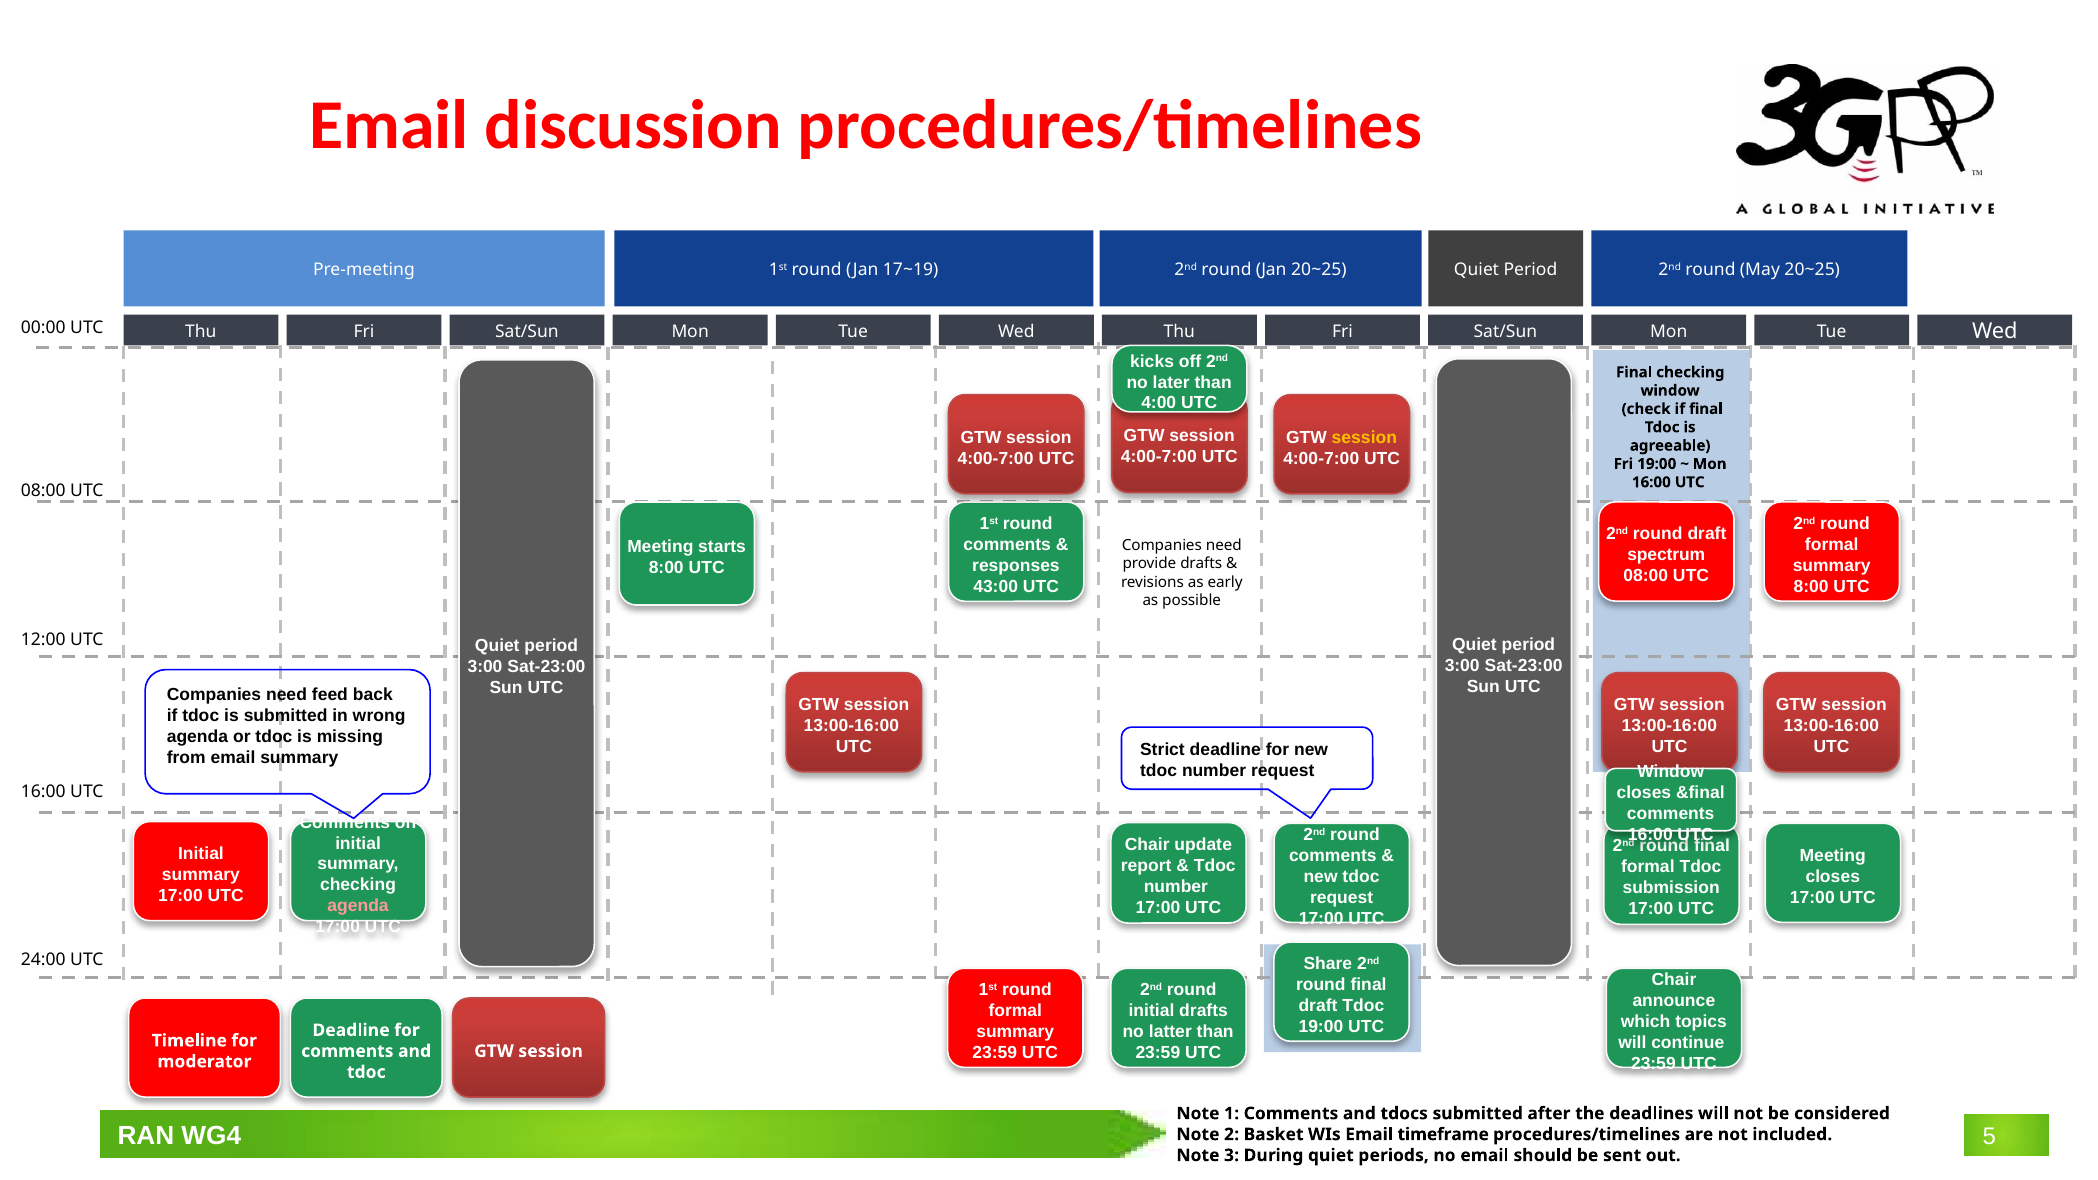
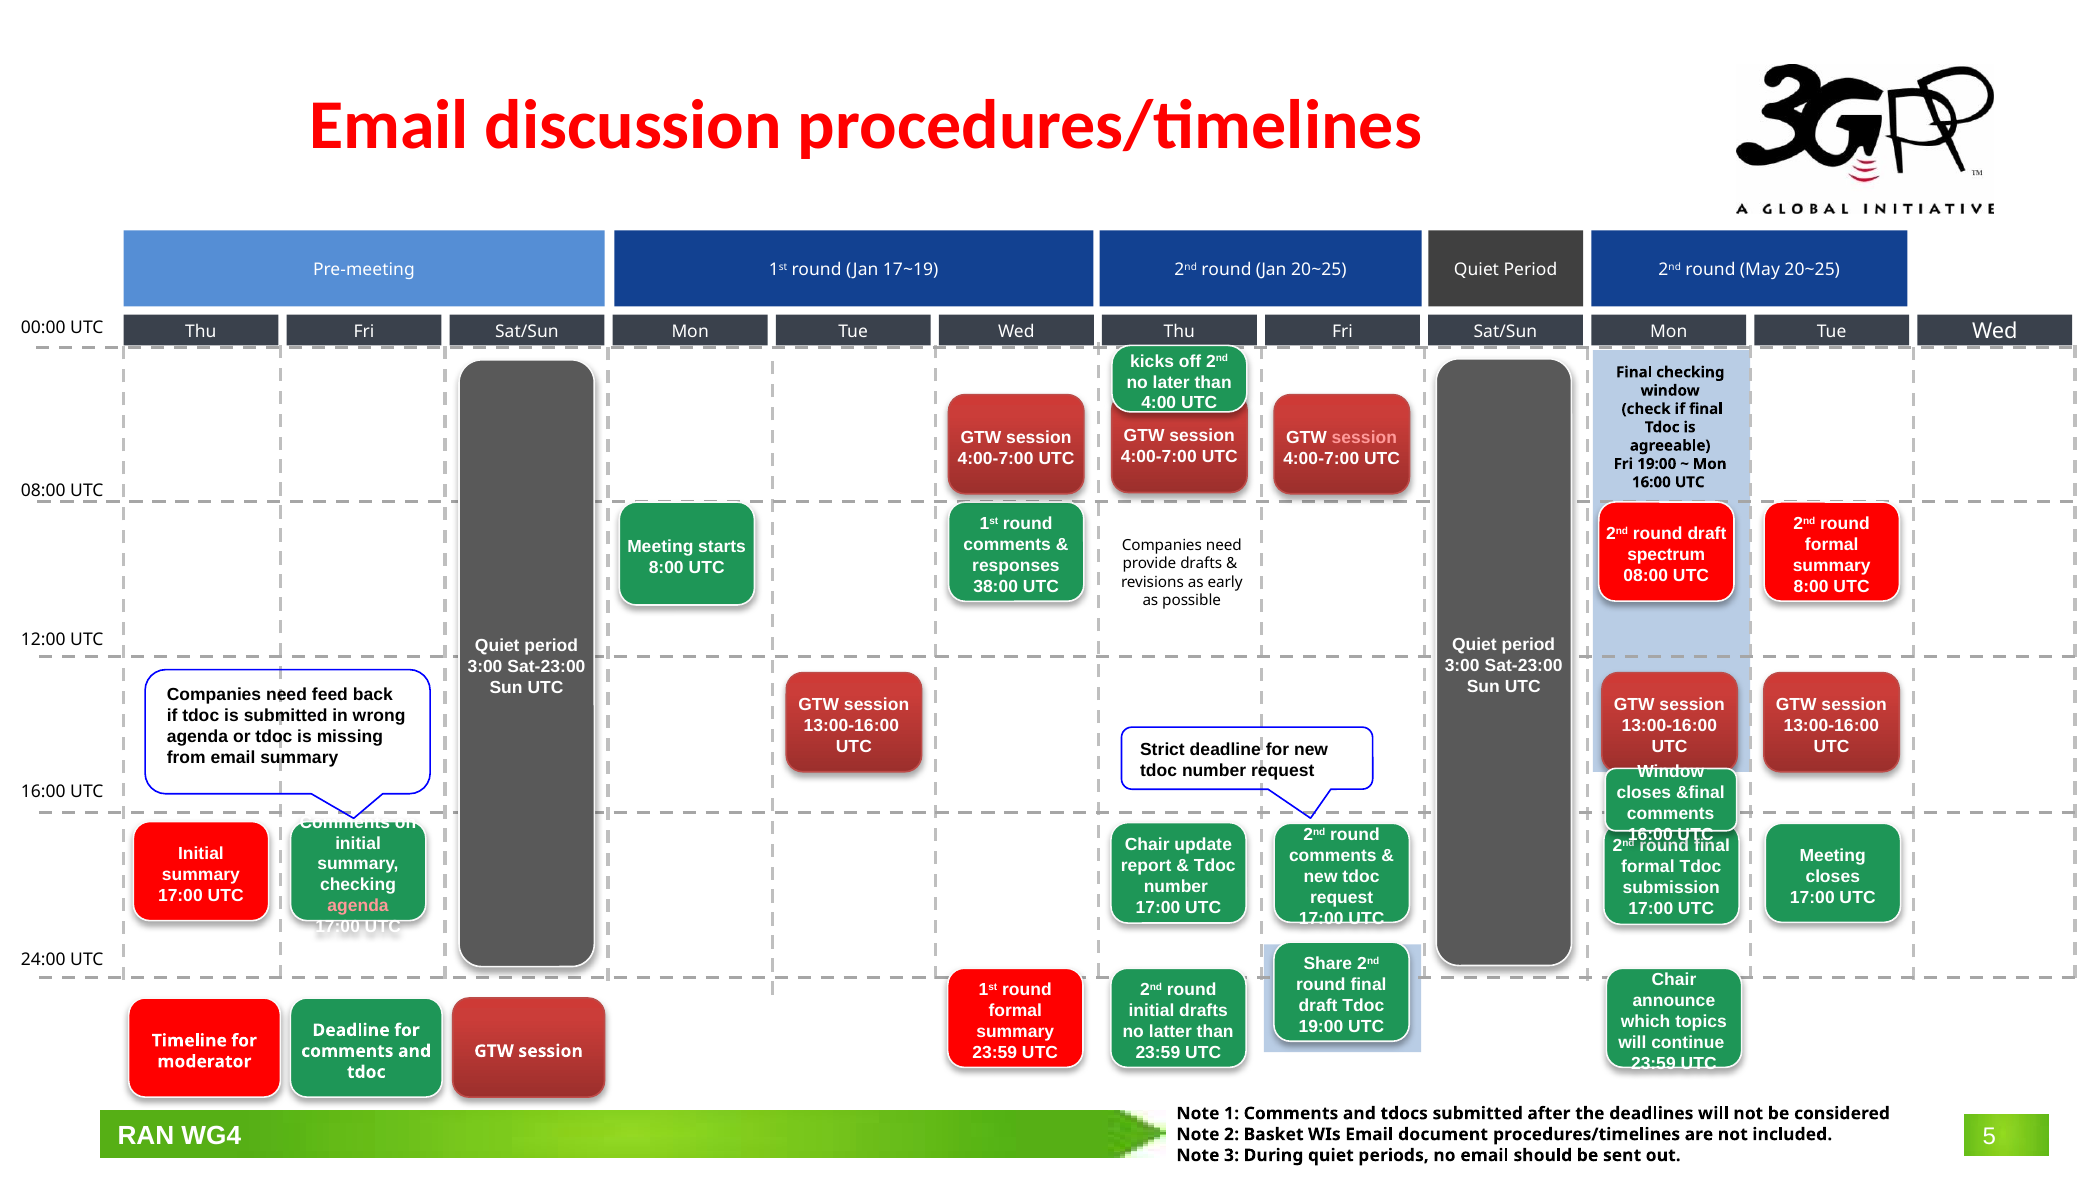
session colour: yellow -> pink (1364, 437)
43:00: 43:00 -> 38:00 (996, 587)
timeframe: timeframe -> document (1443, 1135)
